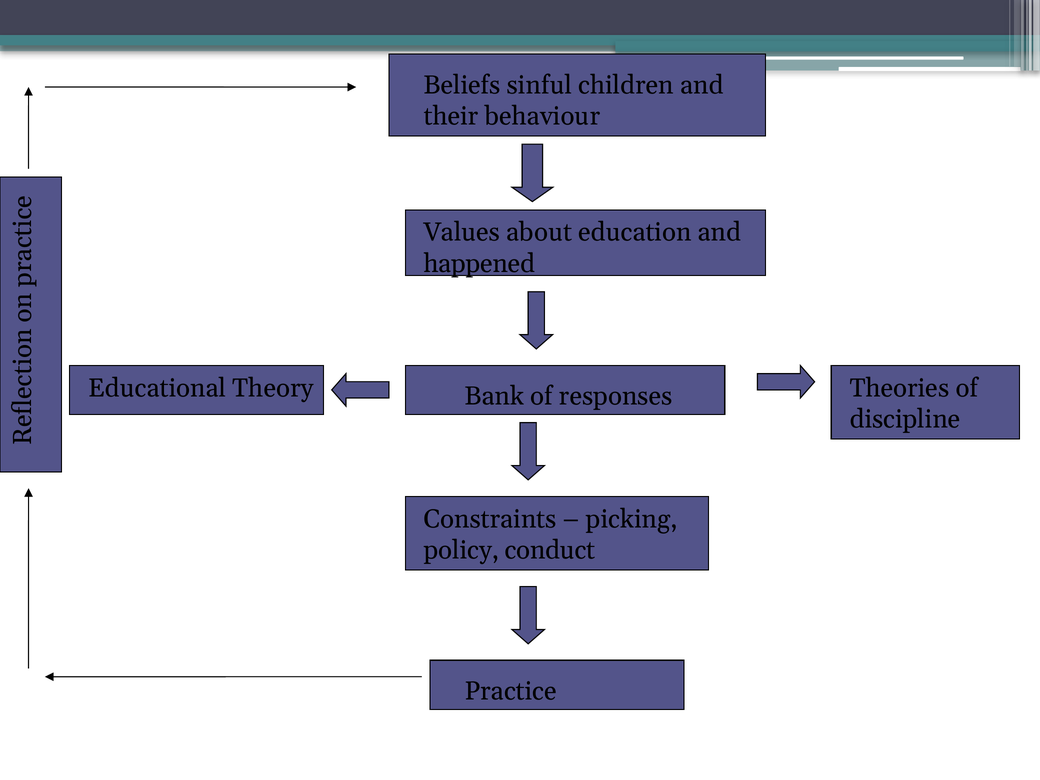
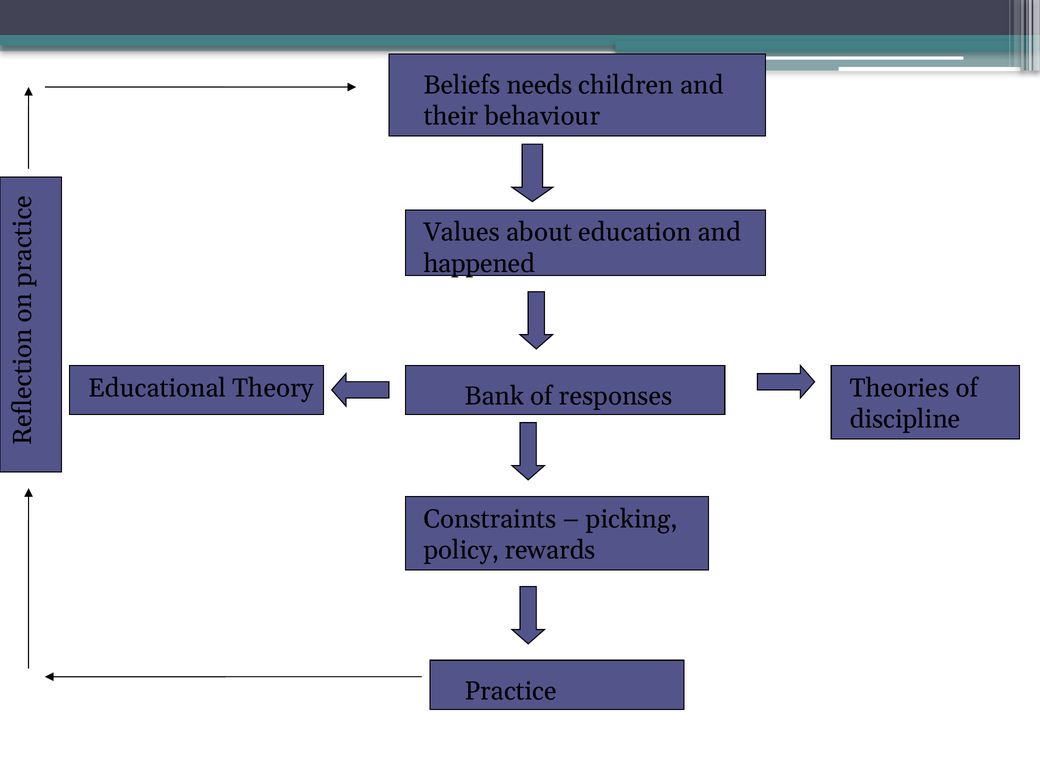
sinful: sinful -> needs (540, 85)
conduct: conduct -> rewards (550, 550)
